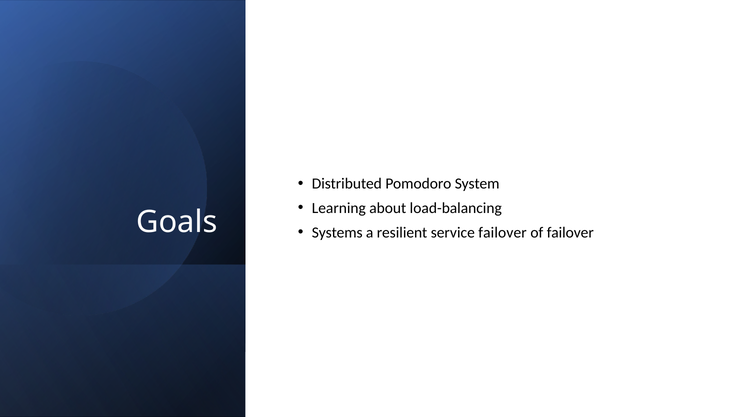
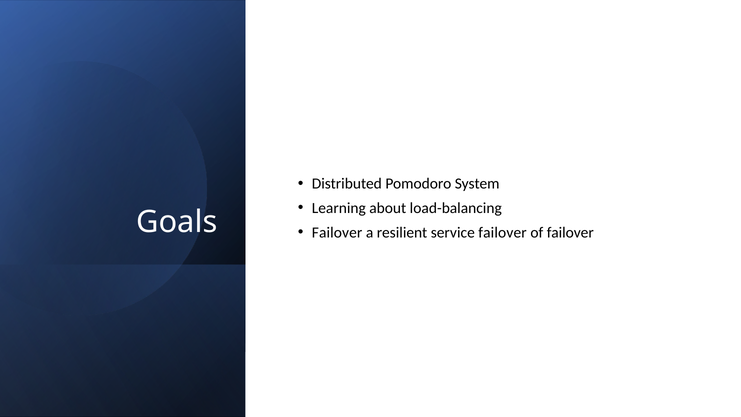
Systems: Systems -> Failover (337, 232)
